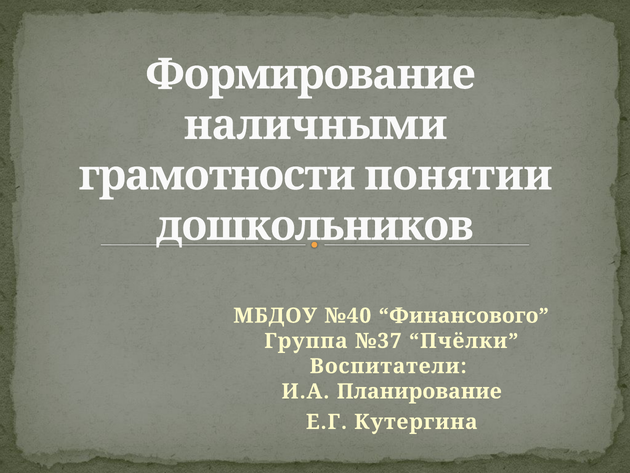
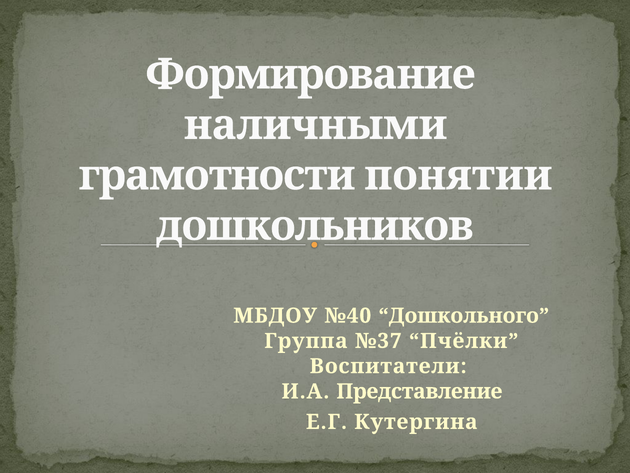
Финансового: Финансового -> Дошкольного (464, 315)
Планирование: Планирование -> Представление (419, 391)
